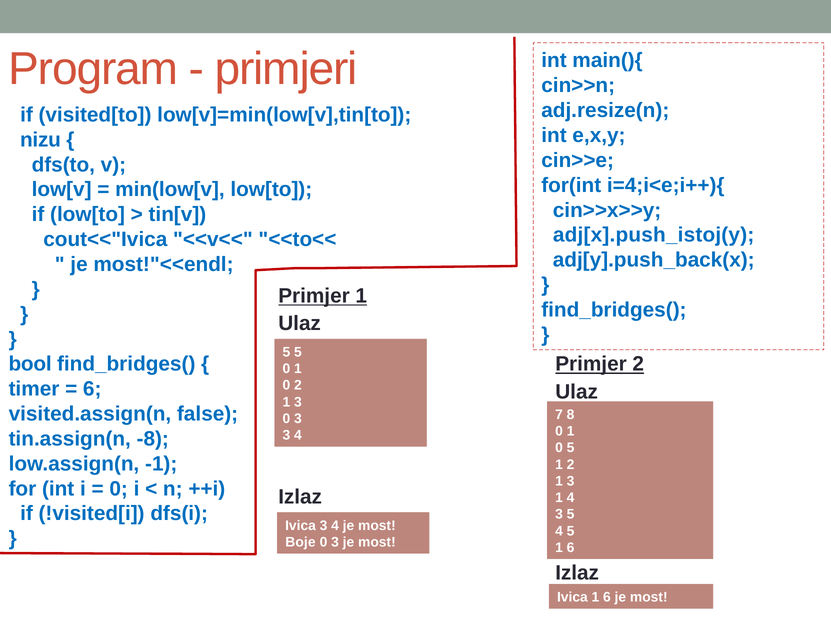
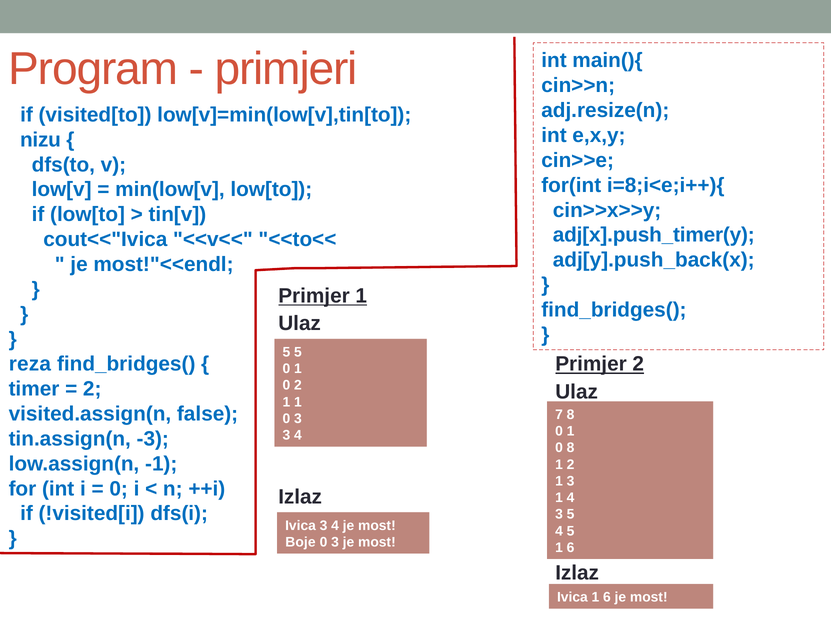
i=4;i<e;i++){: i=4;i<e;i++){ -> i=8;i<e;i++){ (666, 185)
adj[x].push_istoj(y: adj[x].push_istoj(y -> adj[x].push_timer(y (654, 235)
bool: bool -> reza (30, 364)
6: 6 -> 2 (92, 389)
3: 3 -> 1 (298, 402)
-8: -8 -> -3 (153, 439)
0 5: 5 -> 8 (571, 448)
